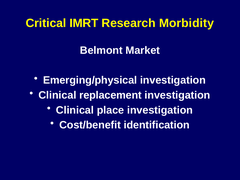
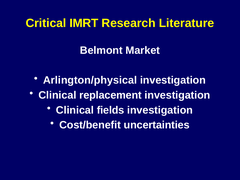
Morbidity: Morbidity -> Literature (187, 23)
Emerging/physical: Emerging/physical -> Arlington/physical (90, 80)
place: place -> fields (111, 110)
identification: identification -> uncertainties (157, 125)
